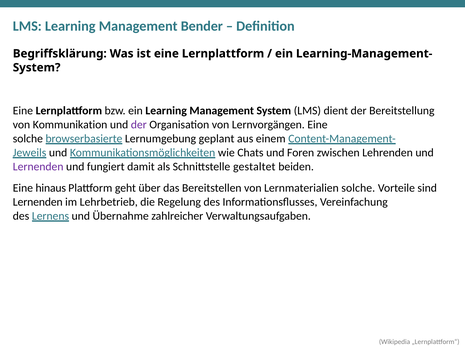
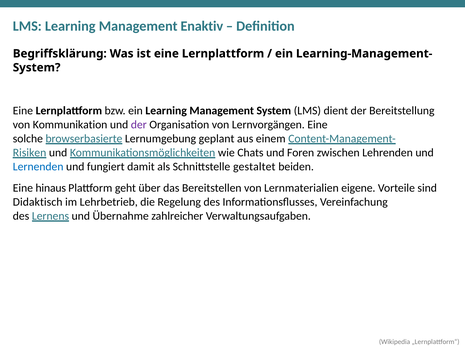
Bender: Bender -> Enaktiv (202, 26)
Jeweils: Jeweils -> Risiken (30, 152)
Lernenden colour: purple -> blue (38, 166)
Lernmaterialien solche: solche -> eigene (358, 188)
Lernenden: Lernenden -> Didaktisch (38, 202)
